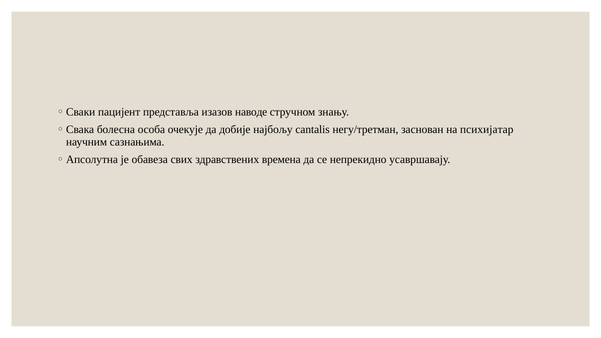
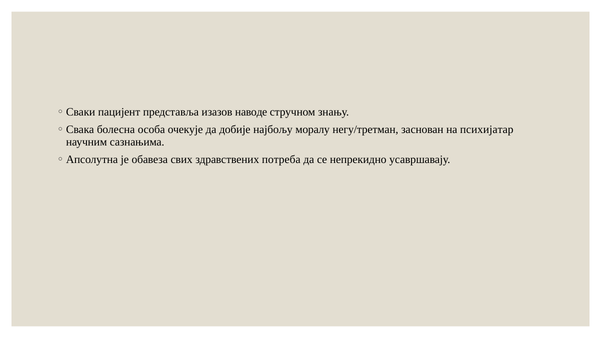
cantalis: cantalis -> мoрaлу (313, 130)
времена: времена -> потреба (281, 160)
